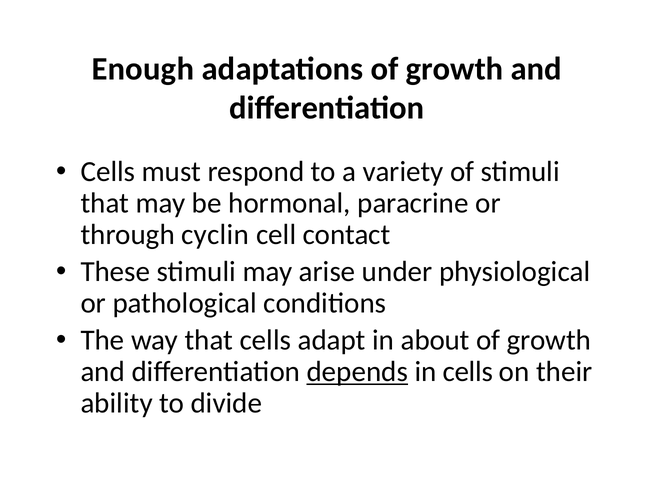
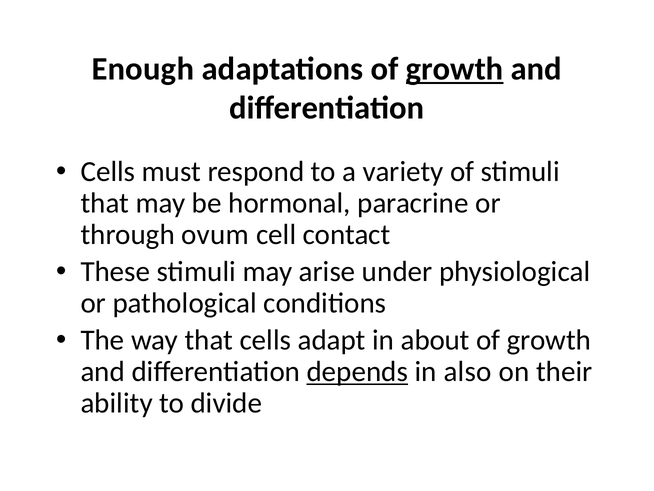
growth underline: none -> present (455, 69)
cyclin: cyclin -> ovum (215, 234)
in cells: cells -> also (468, 371)
